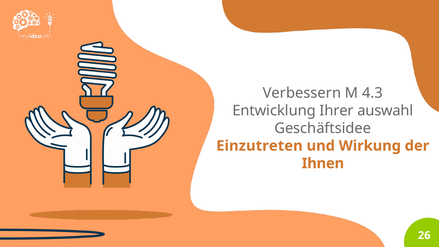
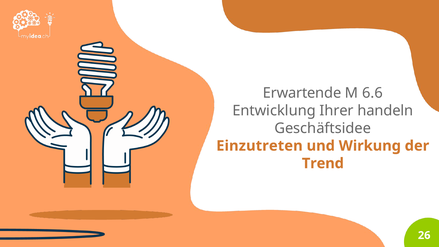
Verbessern: Verbessern -> Erwartende (302, 93)
4.3: 4.3 -> 6.6 (372, 93)
auswahl: auswahl -> handeln (385, 111)
Ihnen: Ihnen -> Trend (323, 163)
